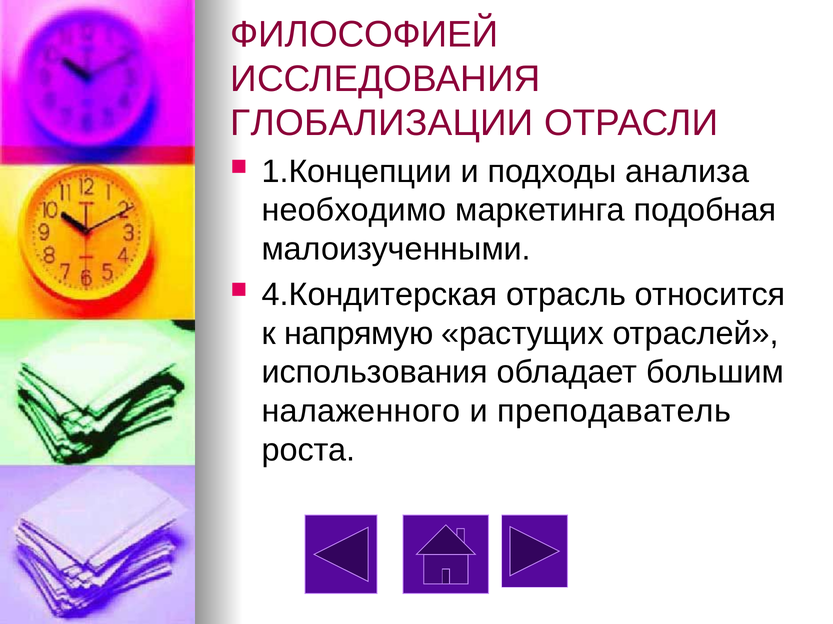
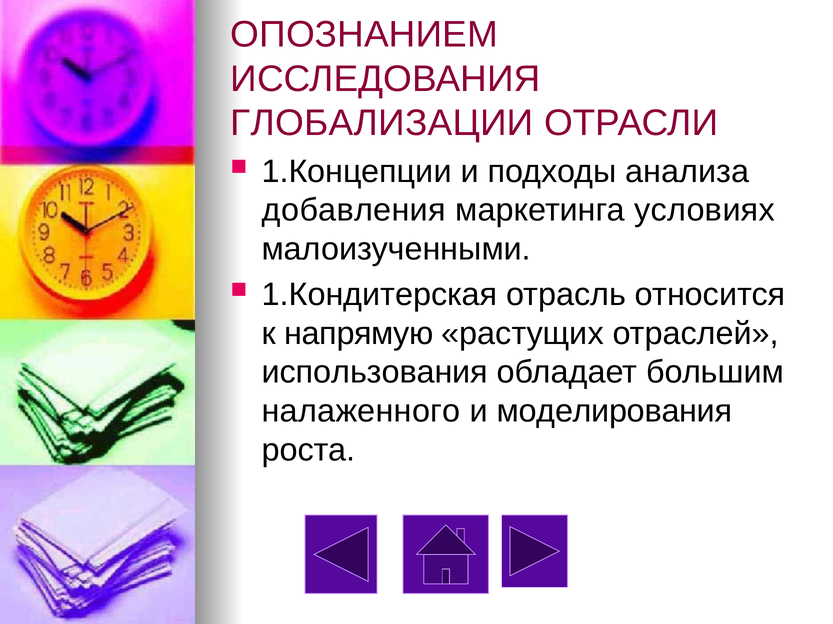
ФИЛОСОФИЕЙ: ФИЛОСОФИЕЙ -> ОПОЗНАНИЕМ (364, 34)
необходимо: необходимо -> добавления (354, 211)
подобная: подобная -> условиях (705, 211)
4.Кондитерская: 4.Кондитерская -> 1.Кондитерская (379, 295)
преподаватель: преподаватель -> моделирования (614, 412)
